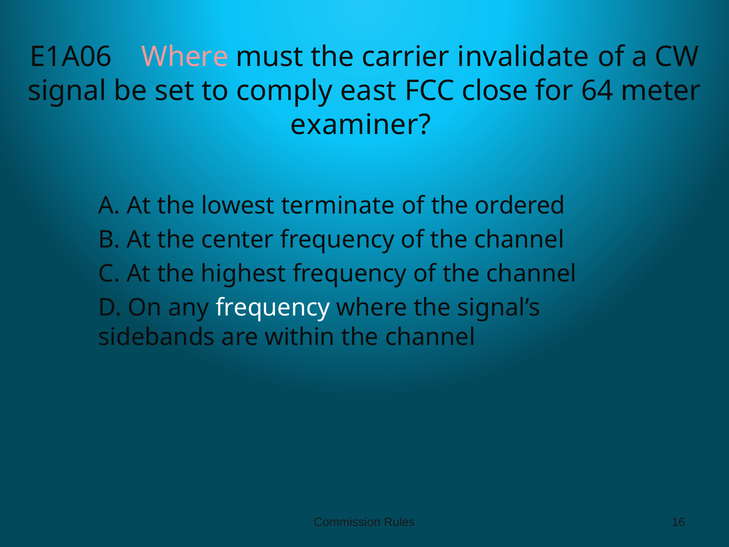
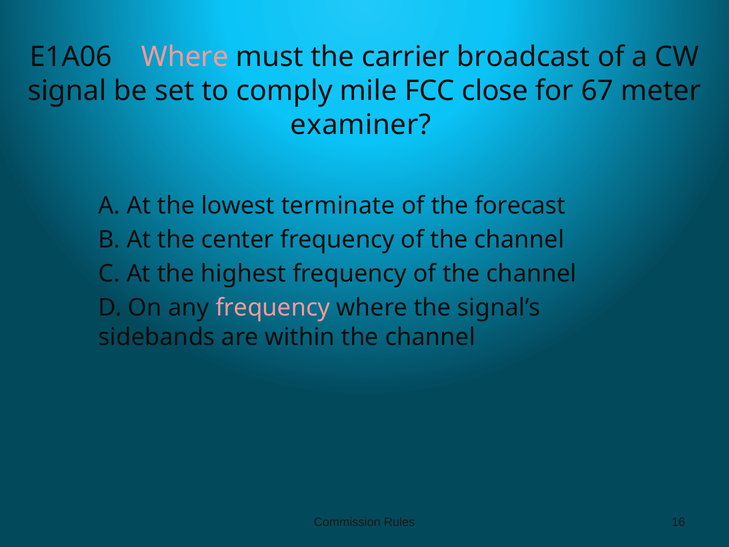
invalidate: invalidate -> broadcast (524, 57)
east: east -> mile (369, 91)
64: 64 -> 67 (597, 91)
ordered: ordered -> forecast (520, 206)
frequency colour: white -> pink (273, 308)
